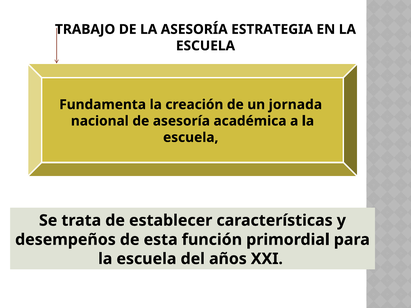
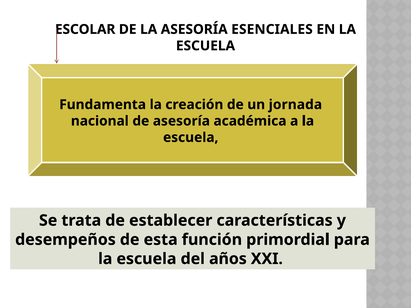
TRABAJO: TRABAJO -> ESCOLAR (85, 29)
ESTRATEGIA: ESTRATEGIA -> ESENCIALES (272, 29)
